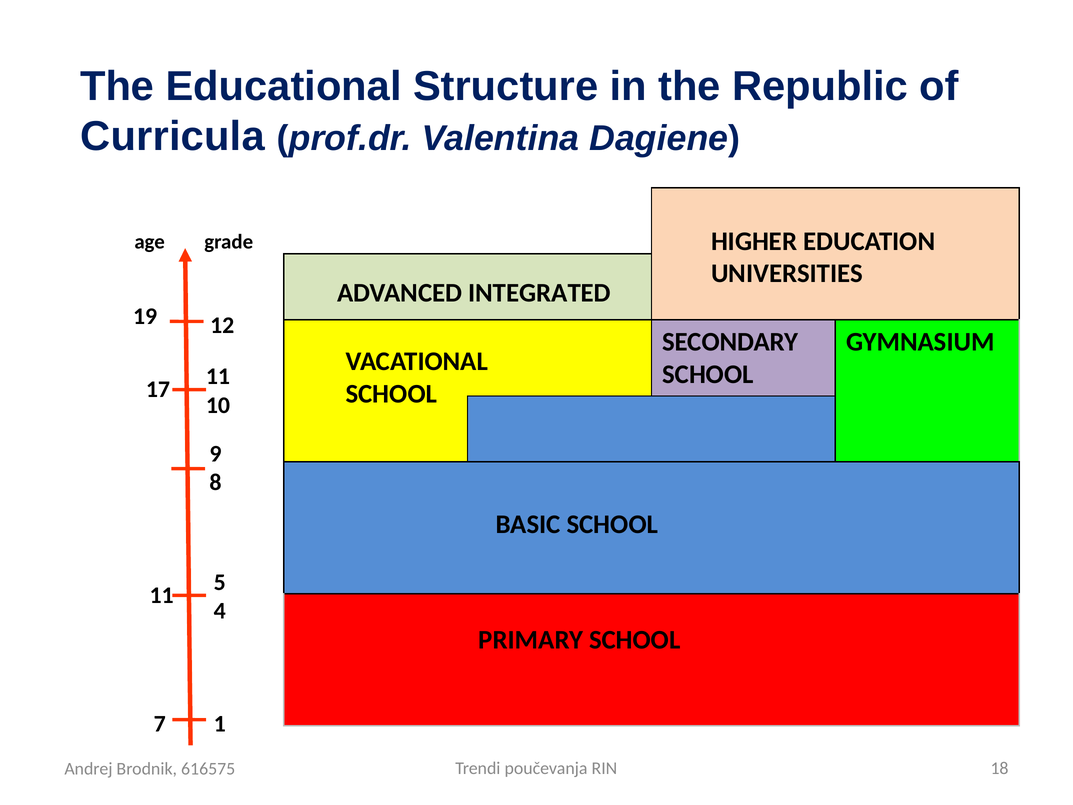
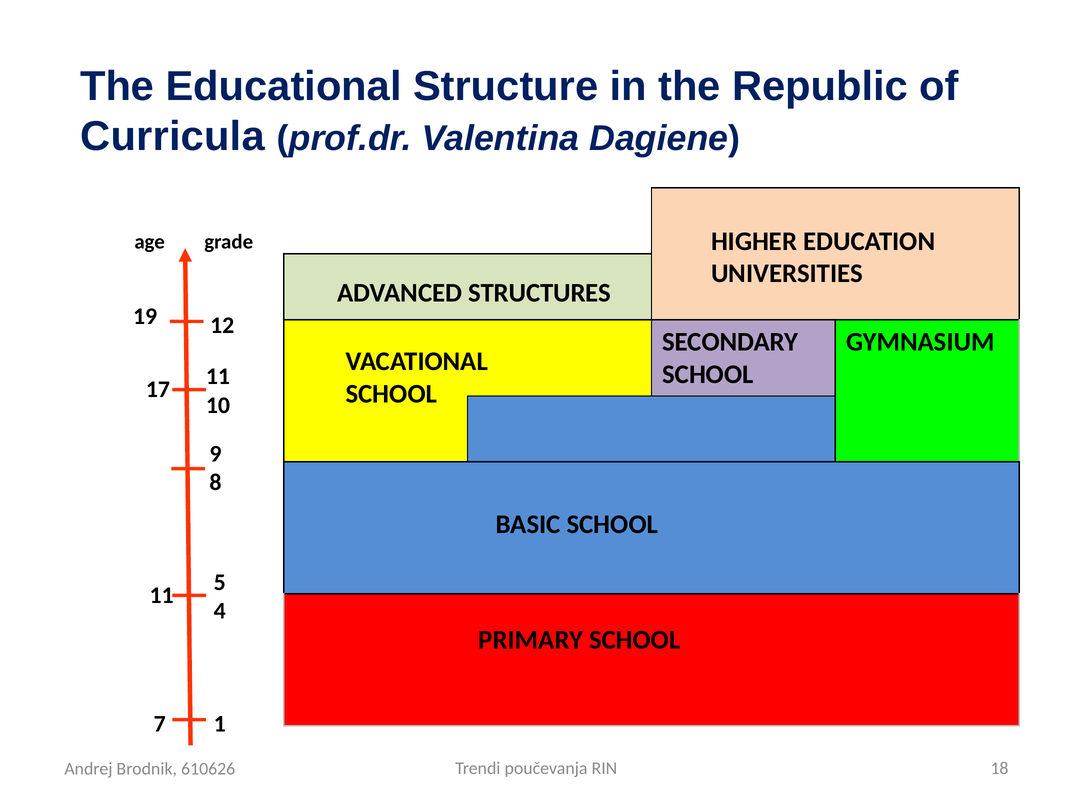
INTEGRATED: INTEGRATED -> STRUCTURES (540, 293)
616575: 616575 -> 610626 (208, 769)
